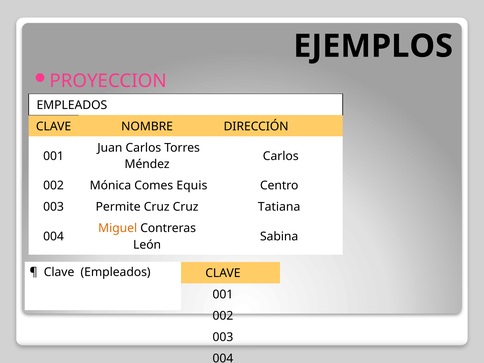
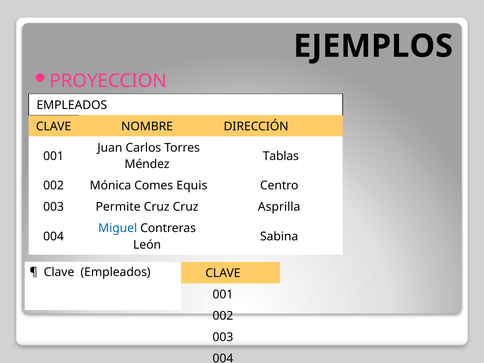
Carlos: Carlos -> Tablas (281, 156)
Tatiana: Tatiana -> Asprilla (279, 207)
Miguel colour: orange -> blue (118, 228)
